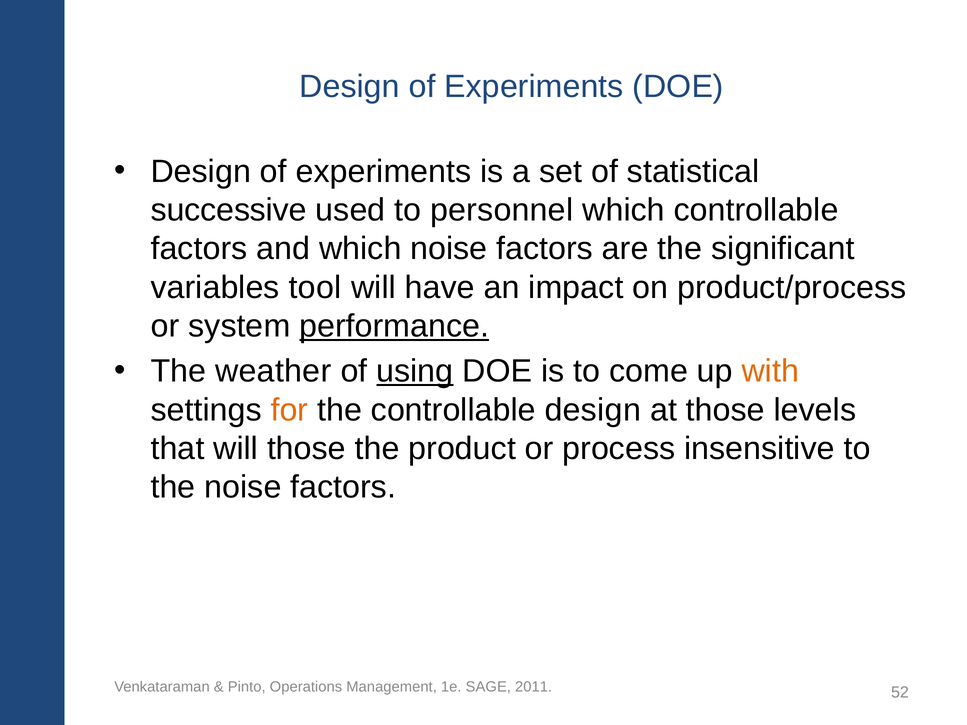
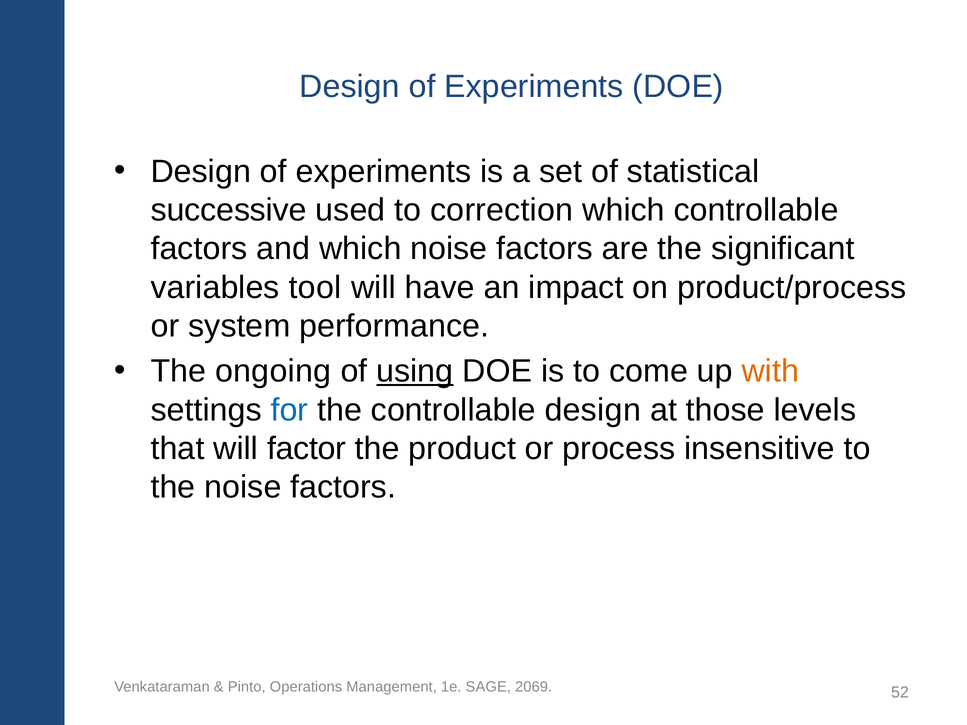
personnel: personnel -> correction (502, 210)
performance underline: present -> none (394, 326)
weather: weather -> ongoing (273, 371)
for colour: orange -> blue (289, 410)
will those: those -> factor (307, 449)
2011: 2011 -> 2069 (534, 687)
